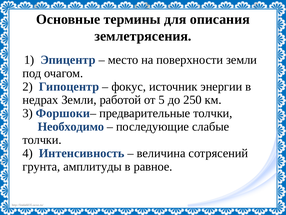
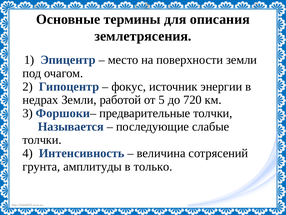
250: 250 -> 720 (192, 100)
Необходимо: Необходимо -> Называется (71, 126)
равное: равное -> только (153, 166)
